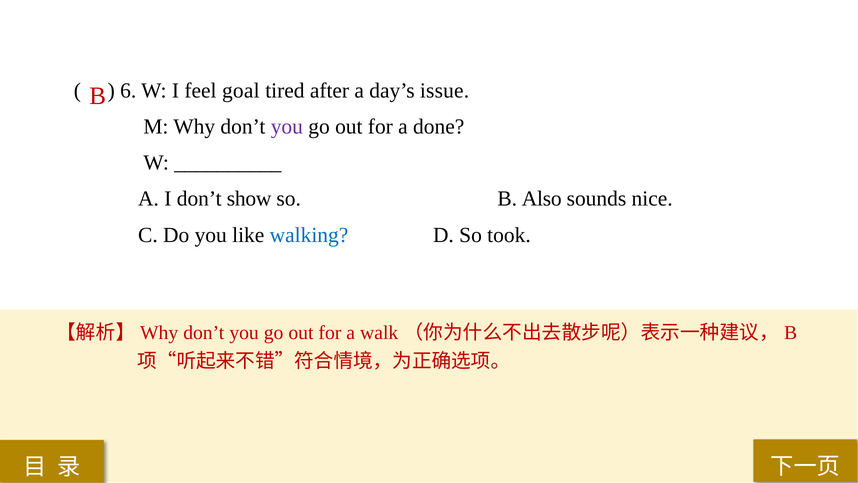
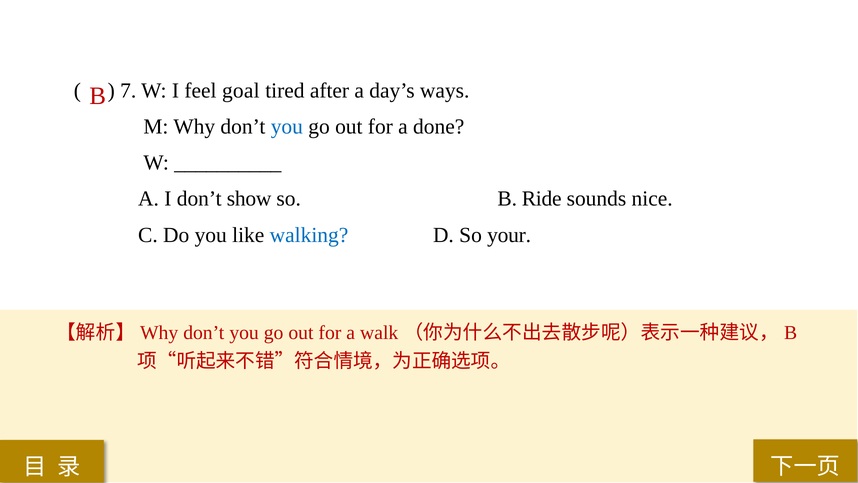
6: 6 -> 7 (128, 91)
issue: issue -> ways (445, 91)
you colour: purple -> blue (287, 127)
Also: Also -> Ride (542, 199)
took: took -> your (509, 235)
